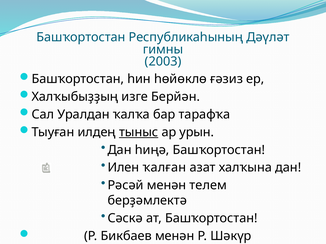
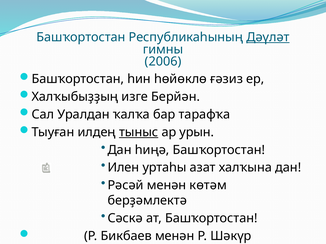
Дәүләт underline: none -> present (268, 37)
2003: 2003 -> 2006 (163, 62)
ҡалған: ҡалған -> уртаһы (164, 168)
телем: телем -> көтәм (208, 186)
